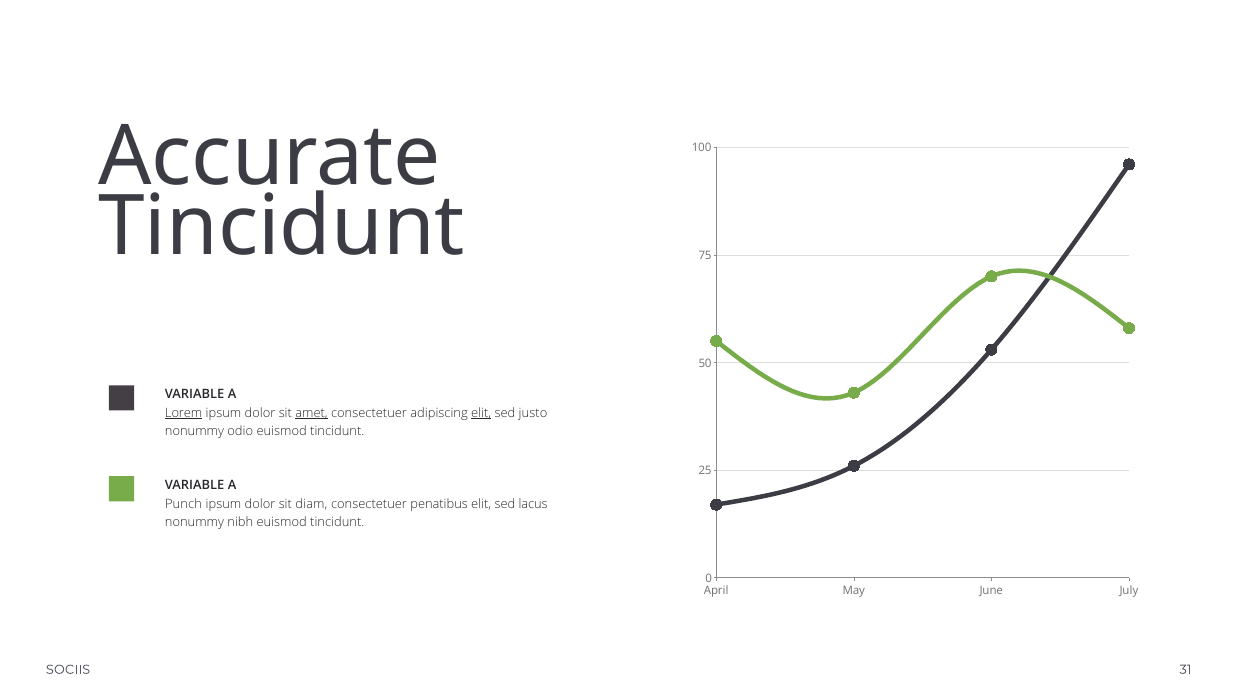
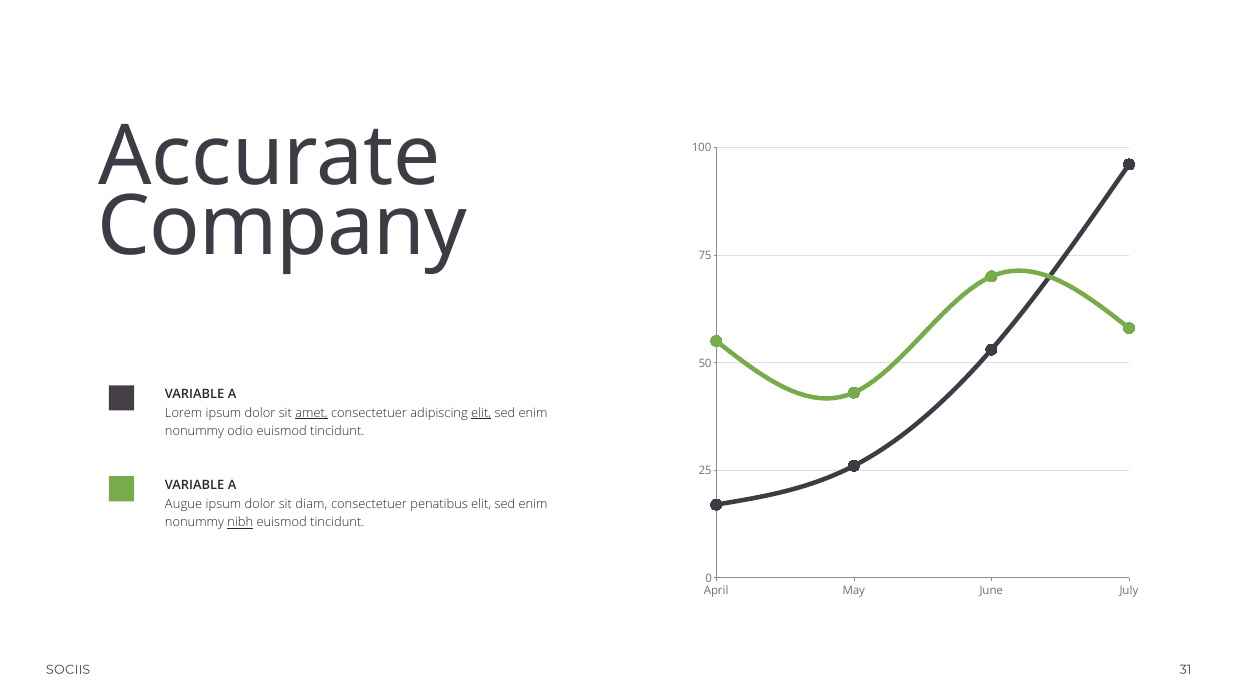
Tincidunt: Tincidunt -> Company (282, 227)
Lorem underline: present -> none (184, 413)
justo: justo -> enim (533, 413)
Punch: Punch -> Augue (184, 504)
lacus: lacus -> enim (533, 504)
nibh underline: none -> present (240, 522)
